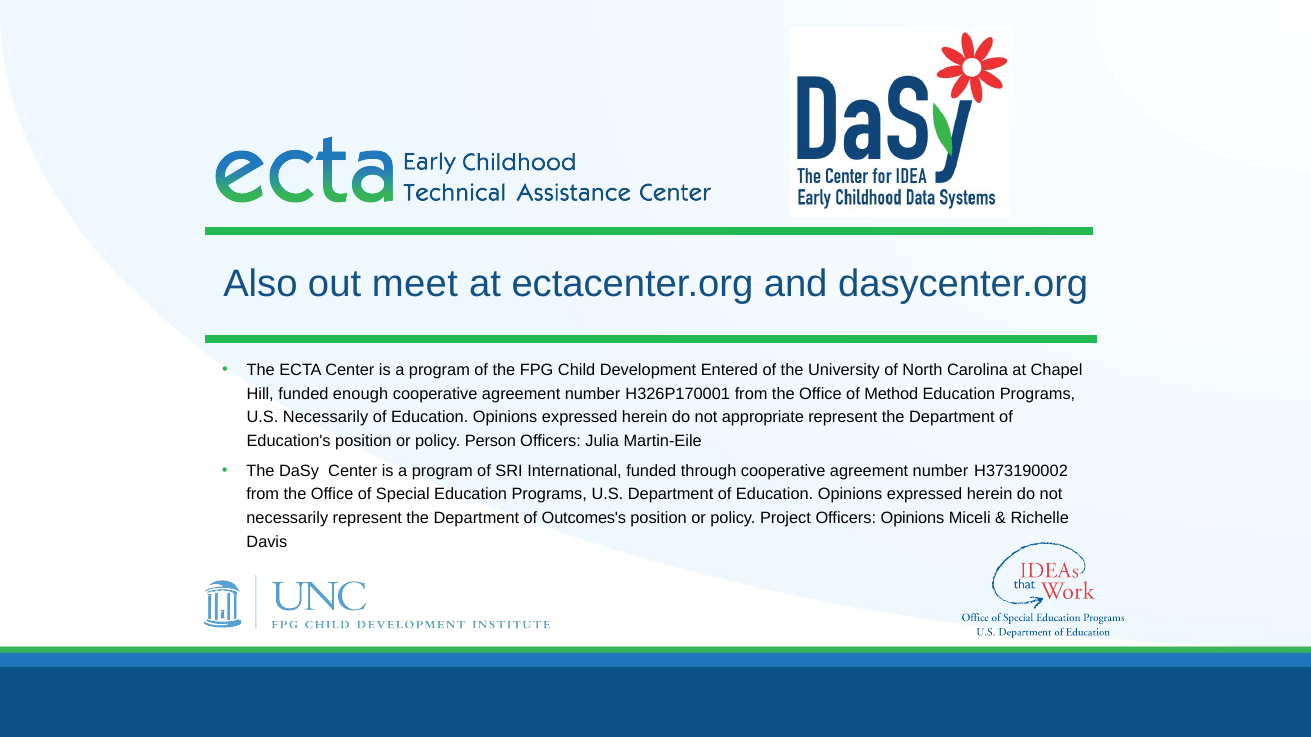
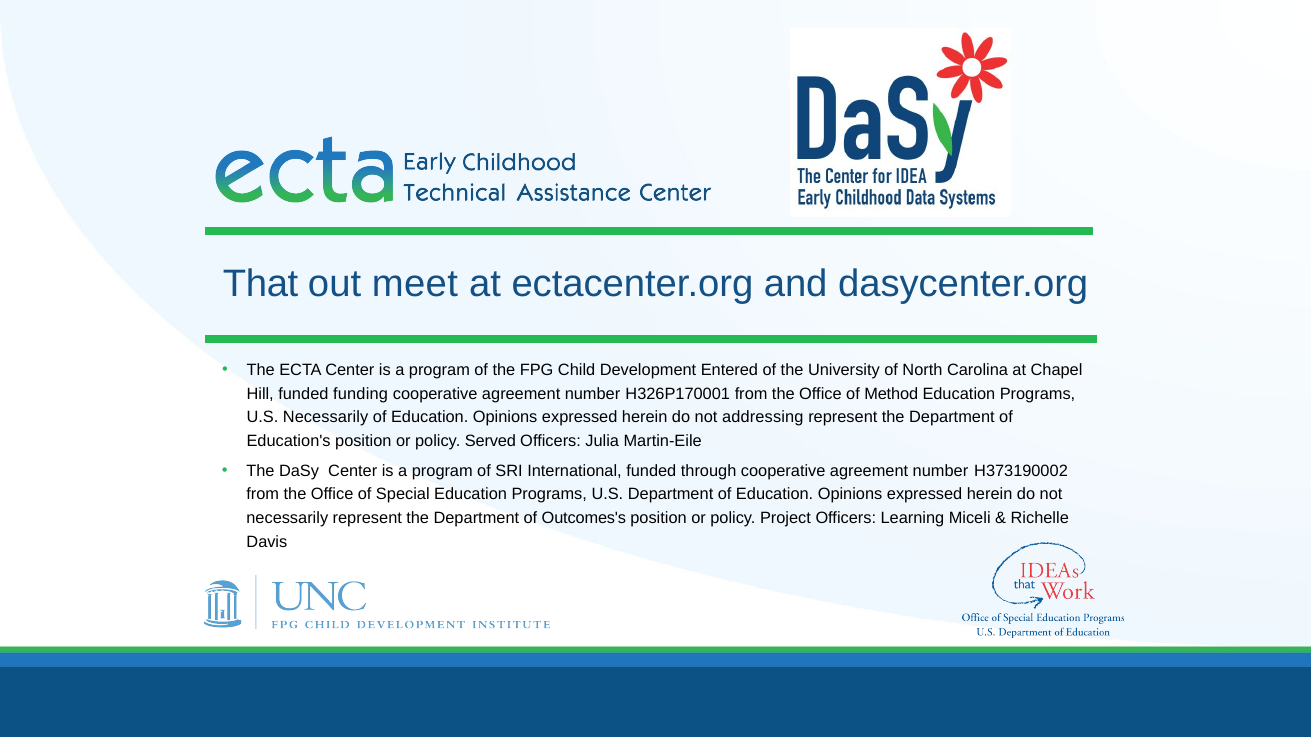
Also: Also -> That (261, 284)
enough: enough -> funding (361, 394)
appropriate: appropriate -> addressing (763, 418)
Person: Person -> Served (490, 441)
Officers Opinions: Opinions -> Learning (912, 518)
